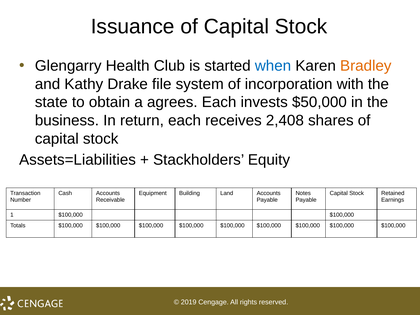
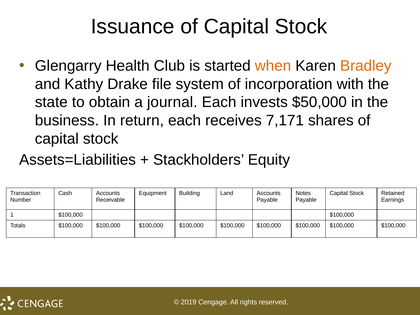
when colour: blue -> orange (273, 66)
agrees: agrees -> journal (172, 102)
2,408: 2,408 -> 7,171 (285, 121)
